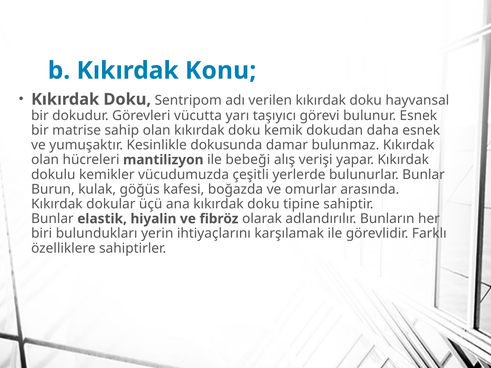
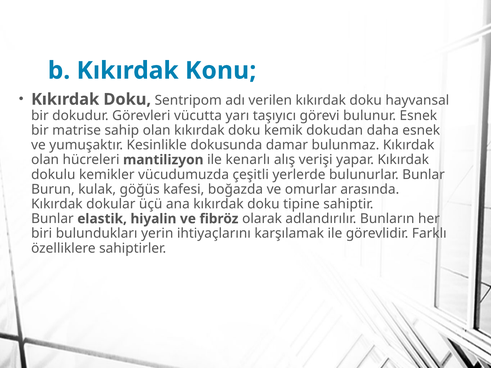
bebeği: bebeği -> kenarlı (248, 160)
